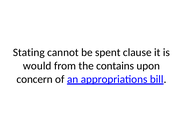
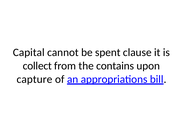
Stating: Stating -> Capital (29, 53)
would: would -> collect (37, 66)
concern: concern -> capture (35, 79)
